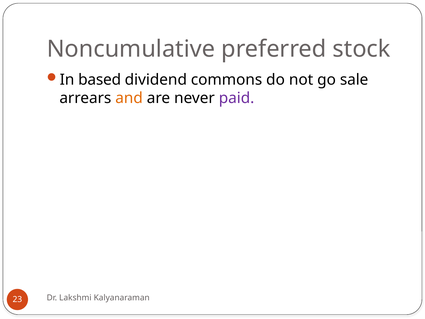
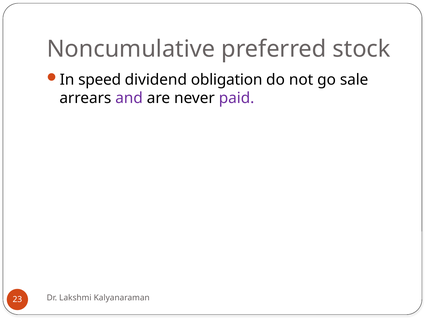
based: based -> speed (100, 80)
commons: commons -> obligation (227, 80)
and colour: orange -> purple (129, 98)
